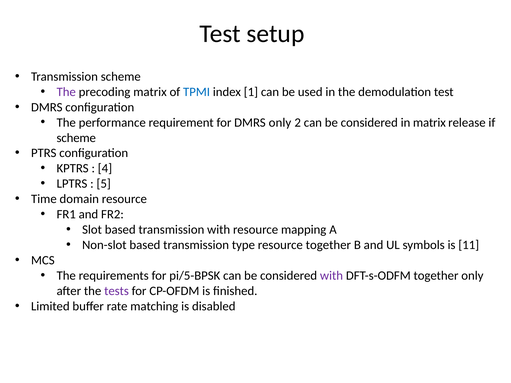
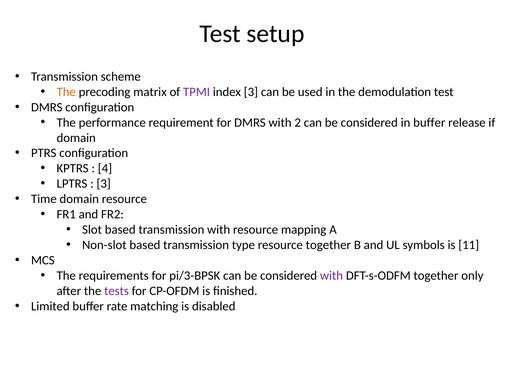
The colour: purple -> orange (66, 92)
TPMI colour: blue -> purple (197, 92)
index 1: 1 -> 3 (251, 92)
DMRS only: only -> with (280, 123)
in matrix: matrix -> buffer (429, 123)
scheme: scheme -> domain (76, 138)
5: 5 -> 3 (104, 184)
pi/5-BPSK: pi/5-BPSK -> pi/3-BPSK (195, 276)
